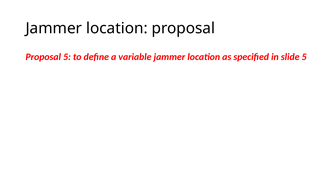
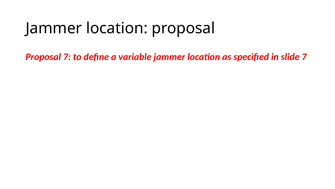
Proposal 5: 5 -> 7 (67, 57)
slide 5: 5 -> 7 (304, 57)
